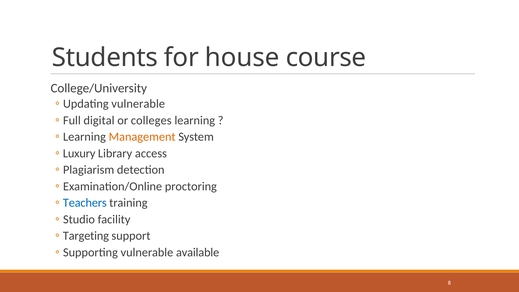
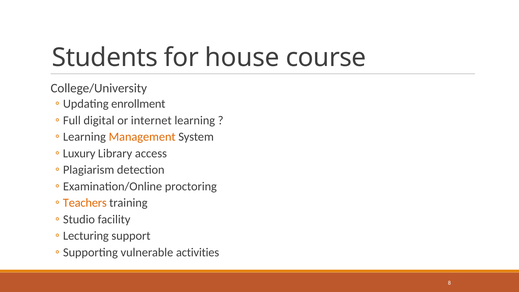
Updating vulnerable: vulnerable -> enrollment (138, 104)
colleges: colleges -> internet (151, 120)
Teachers colour: blue -> orange (85, 203)
Targeting: Targeting -> Lecturing (86, 236)
available: available -> activities (198, 252)
